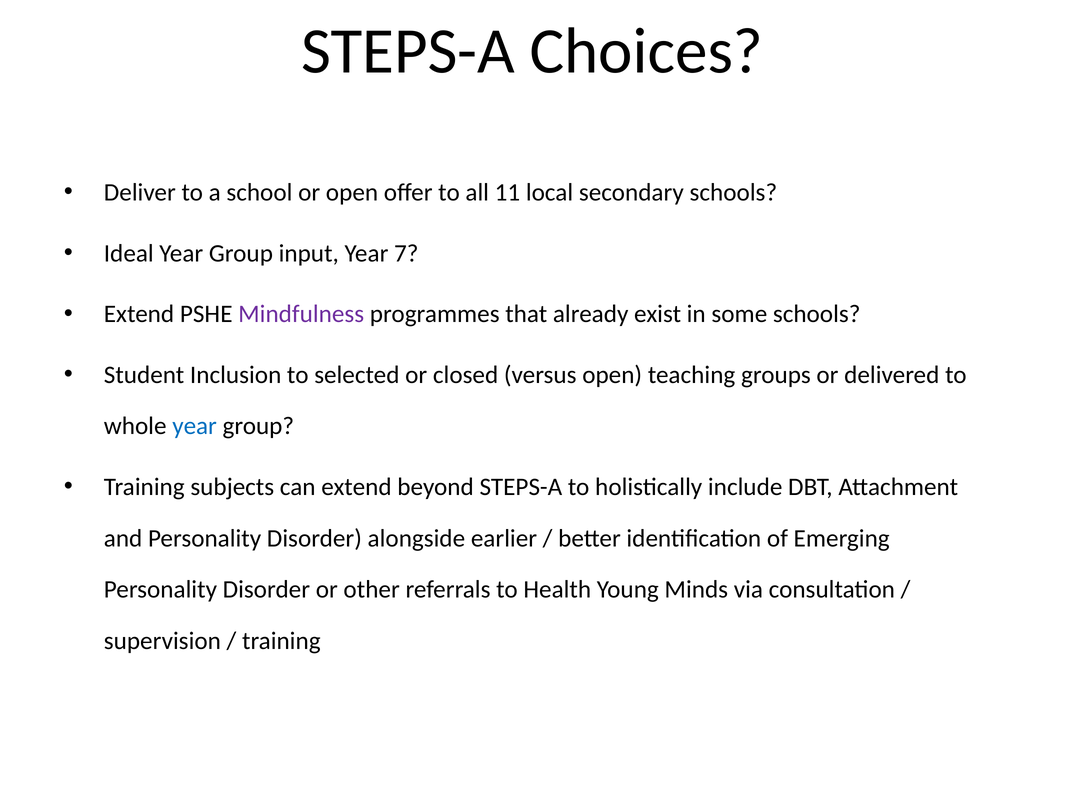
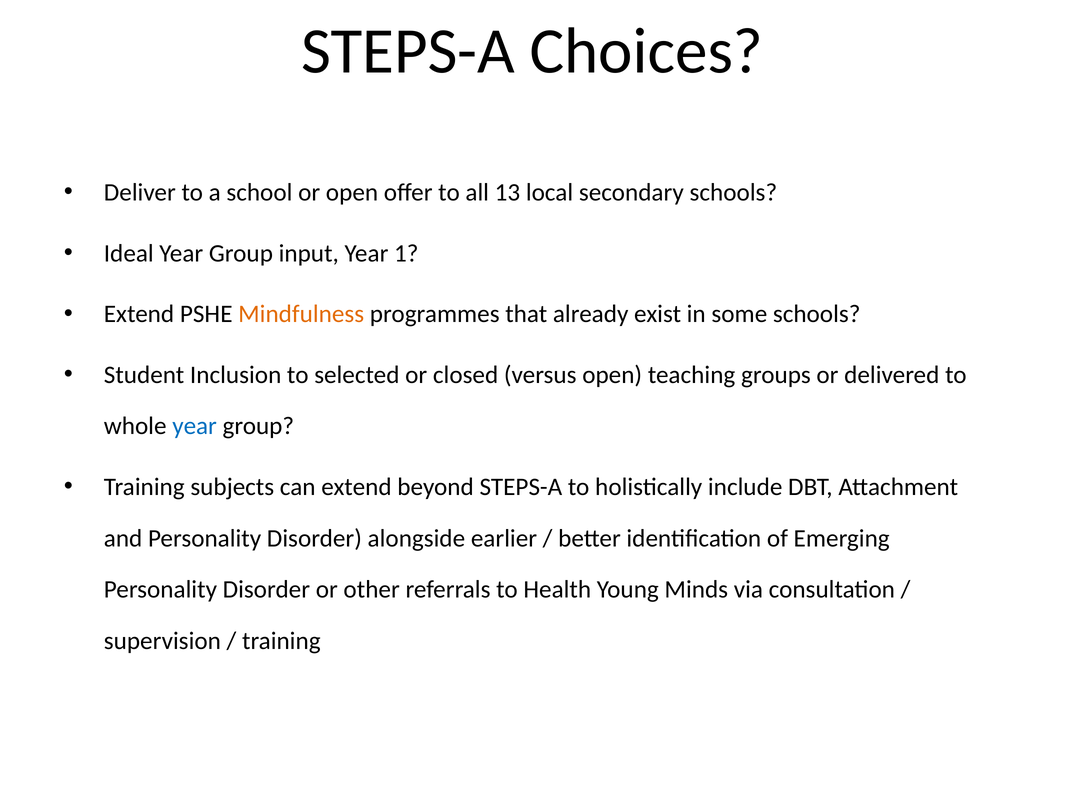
11: 11 -> 13 (507, 192)
7: 7 -> 1 (406, 253)
Mindfulness colour: purple -> orange (301, 314)
